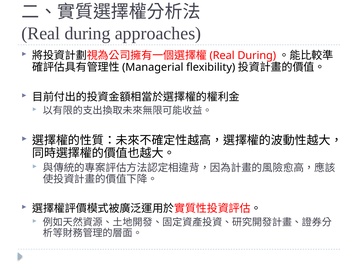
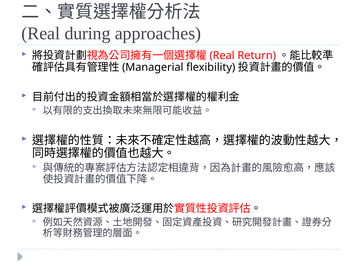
During: During -> Return (257, 55)
